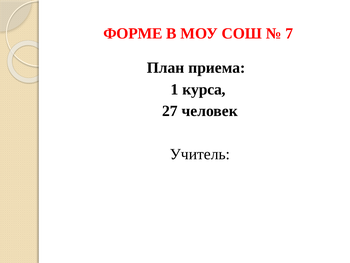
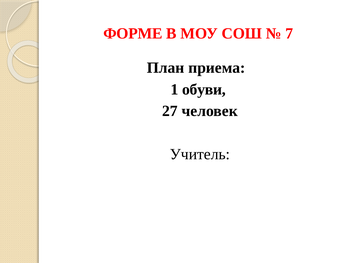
курса: курса -> обуви (204, 89)
